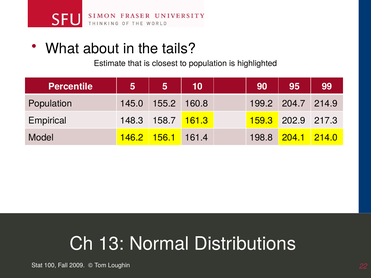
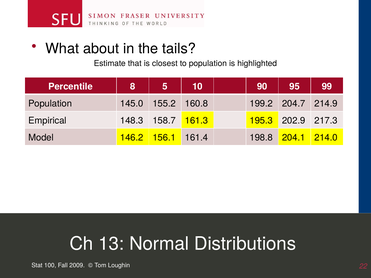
Percentile 5: 5 -> 8 (133, 87)
159.3: 159.3 -> 195.3 (261, 121)
